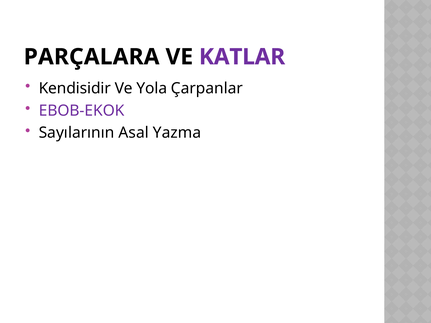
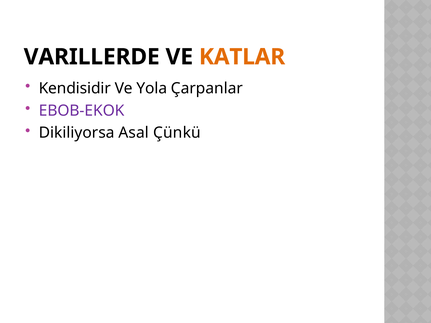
PARÇALARA: PARÇALARA -> VARILLERDE (92, 57)
KATLAR colour: purple -> orange (242, 57)
Sayılarının: Sayılarının -> Dikiliyorsa (77, 133)
Yazma: Yazma -> Çünkü (177, 133)
